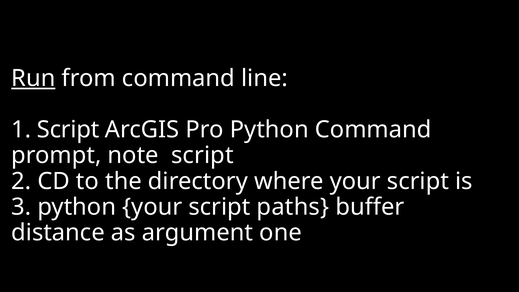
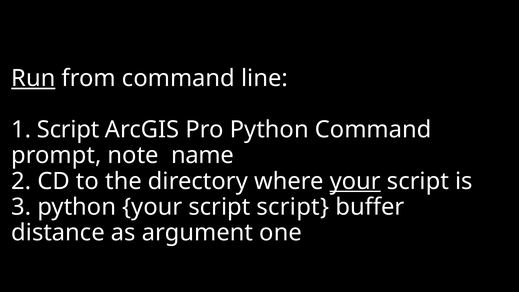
note script: script -> name (203, 155)
your underline: none -> present (355, 181)
script paths: paths -> script (293, 207)
